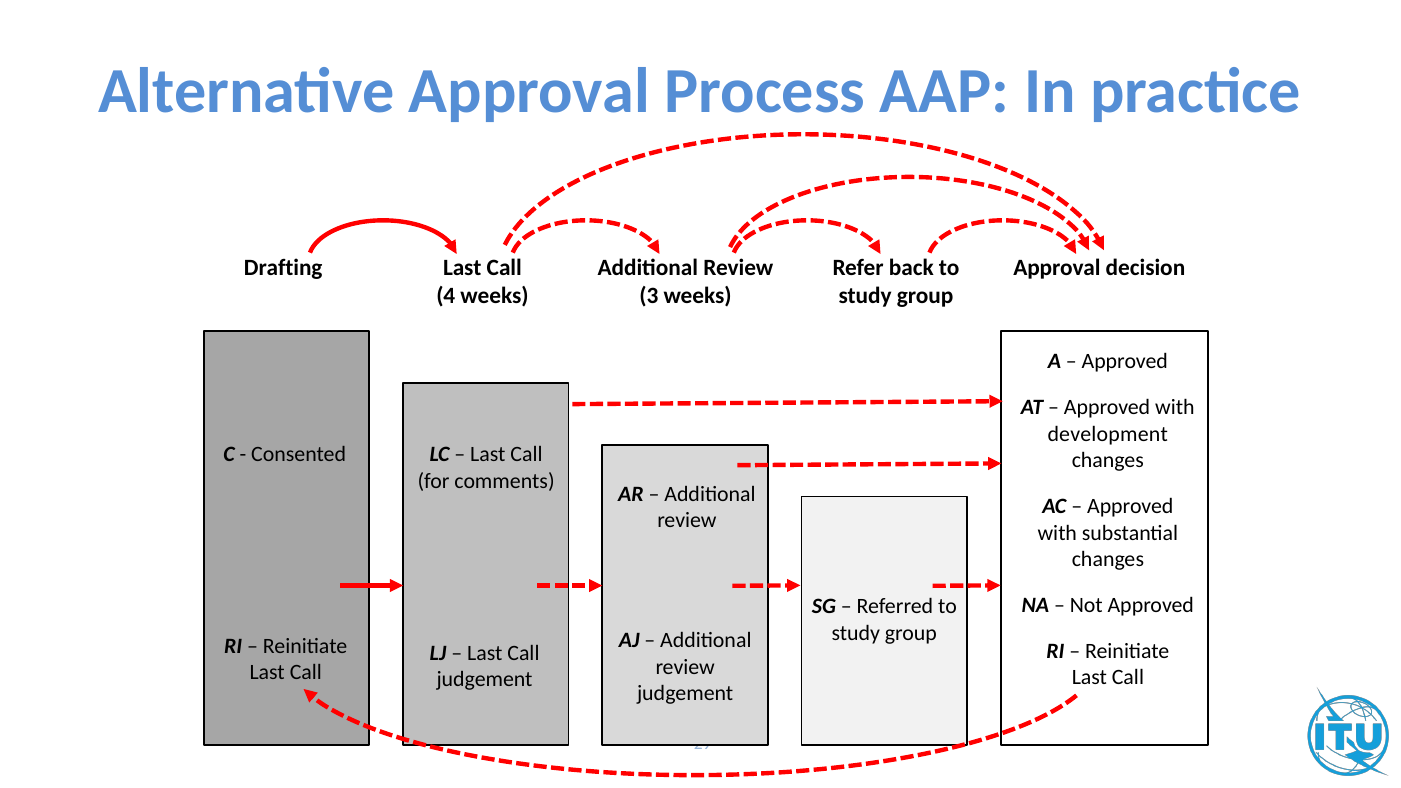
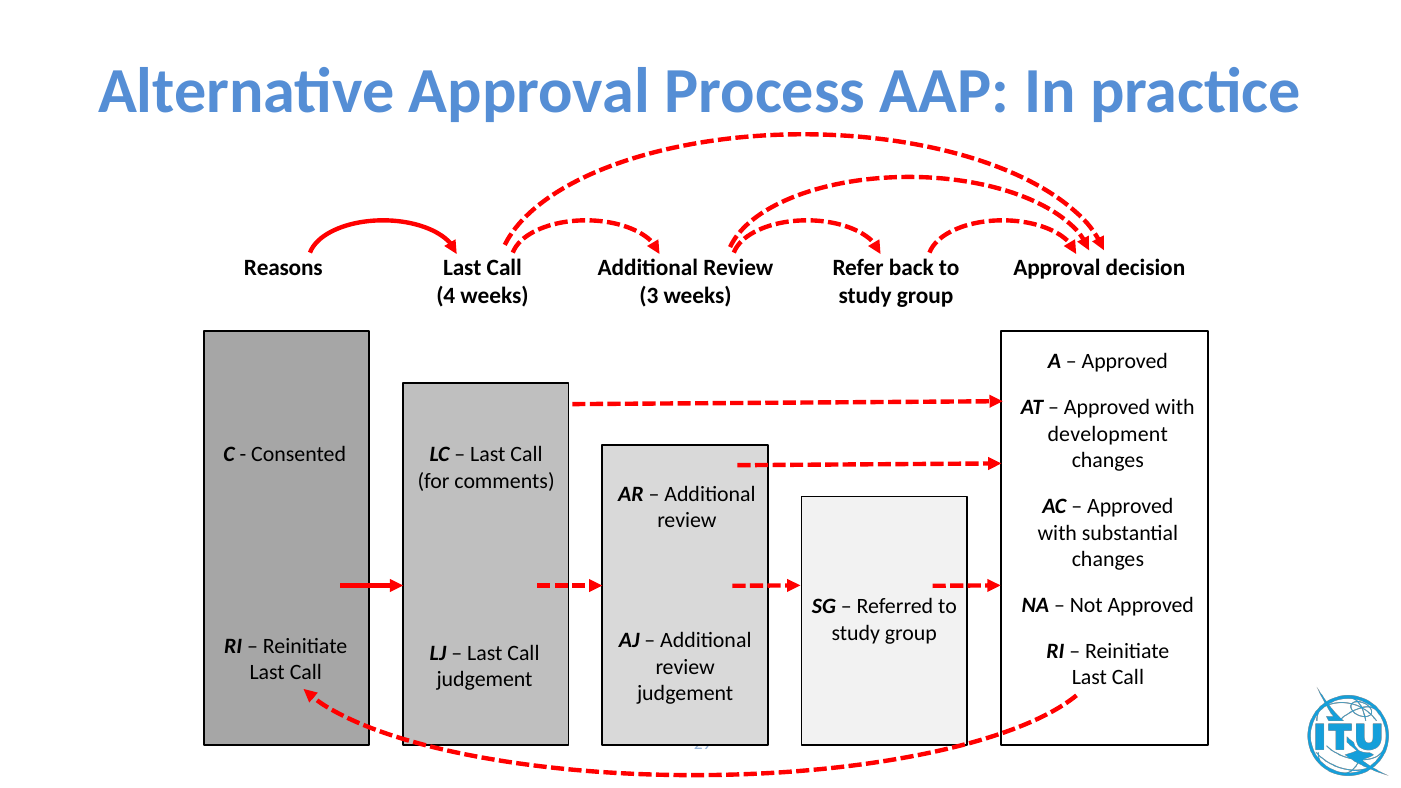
Drafting: Drafting -> Reasons (283, 268)
